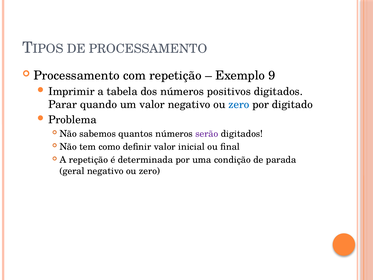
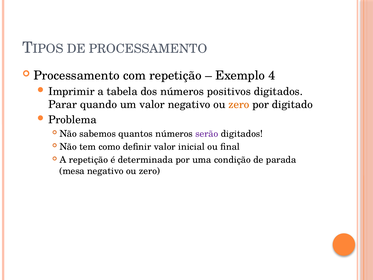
9: 9 -> 4 (272, 75)
zero colour: blue -> orange (239, 105)
geral: geral -> mesa (72, 171)
